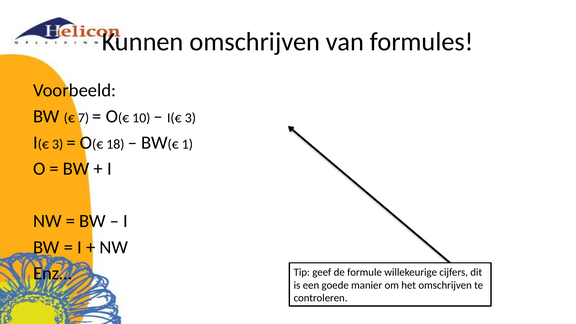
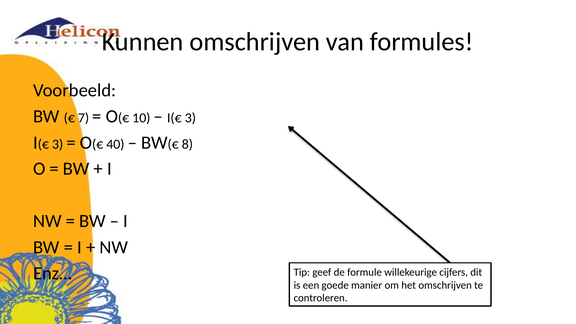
18: 18 -> 40 (115, 144)
1: 1 -> 8 (187, 144)
